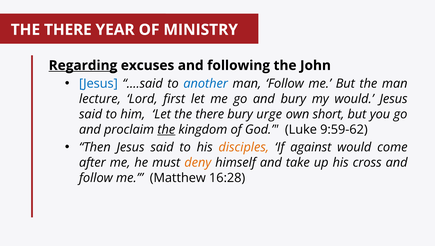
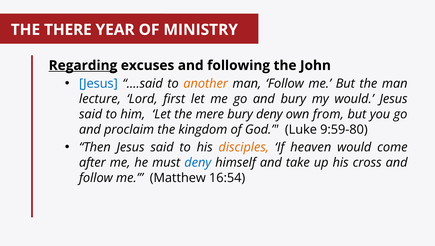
another colour: blue -> orange (206, 84)
Let the there: there -> mere (210, 114)
bury urge: urge -> deny (269, 114)
short: short -> from (328, 114)
the underline: present -> none (166, 129)
9:59-62: 9:59-62 -> 9:59-80 (344, 129)
against: against -> heaven (311, 147)
deny colour: orange -> blue (198, 162)
16:28: 16:28 -> 16:54 (227, 177)
